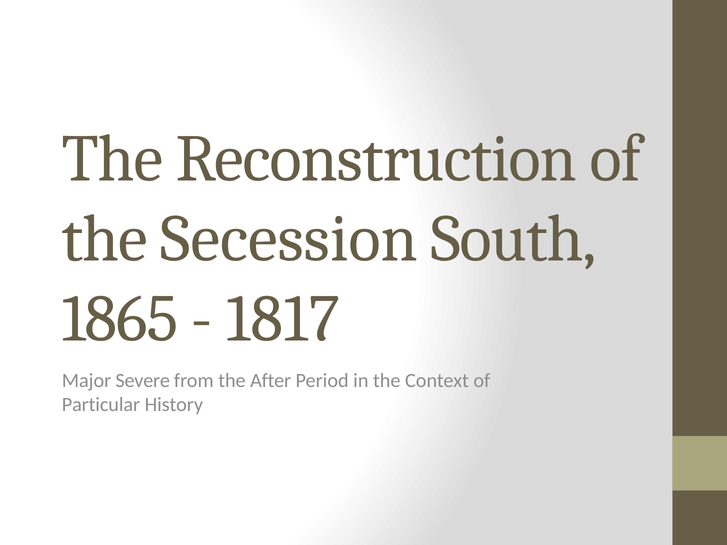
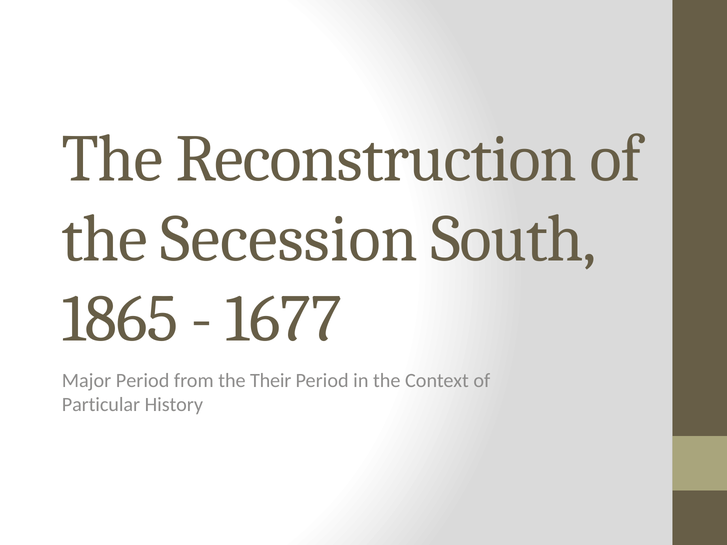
1817: 1817 -> 1677 (284, 319)
Major Severe: Severe -> Period (143, 381)
After: After -> Their (271, 381)
